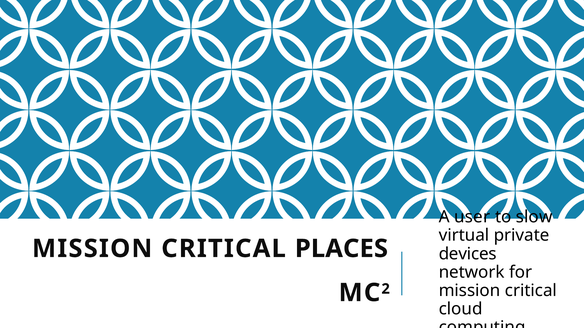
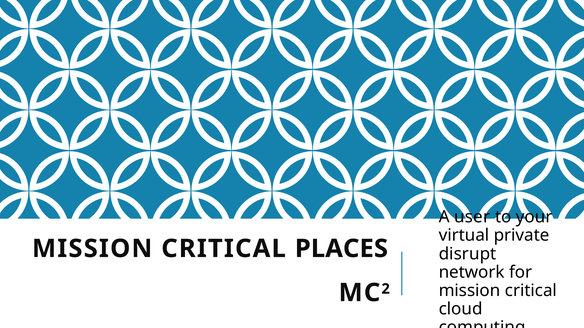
slow: slow -> your (534, 217)
devices: devices -> disrupt (468, 254)
